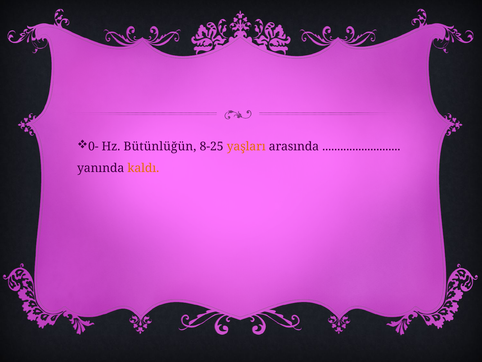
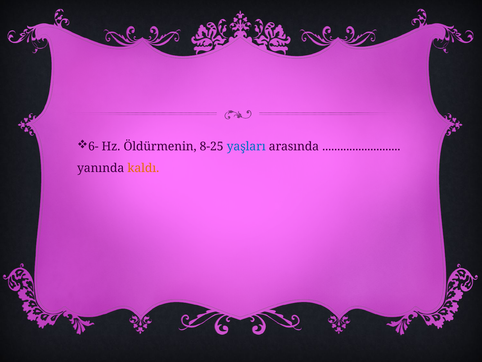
0-: 0- -> 6- (93, 146)
Bütünlüğün: Bütünlüğün -> Öldürmenin (160, 146)
yaşları colour: orange -> blue (246, 146)
